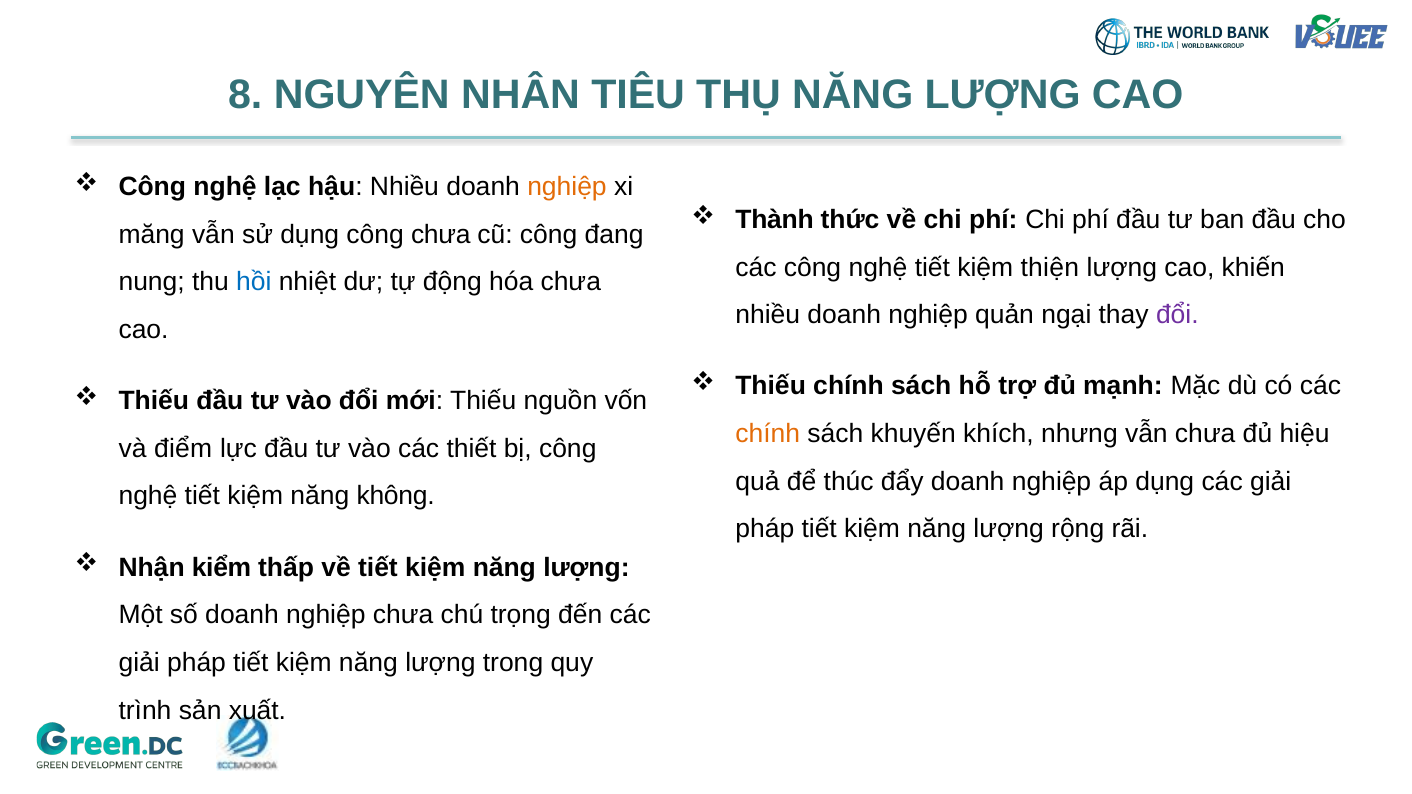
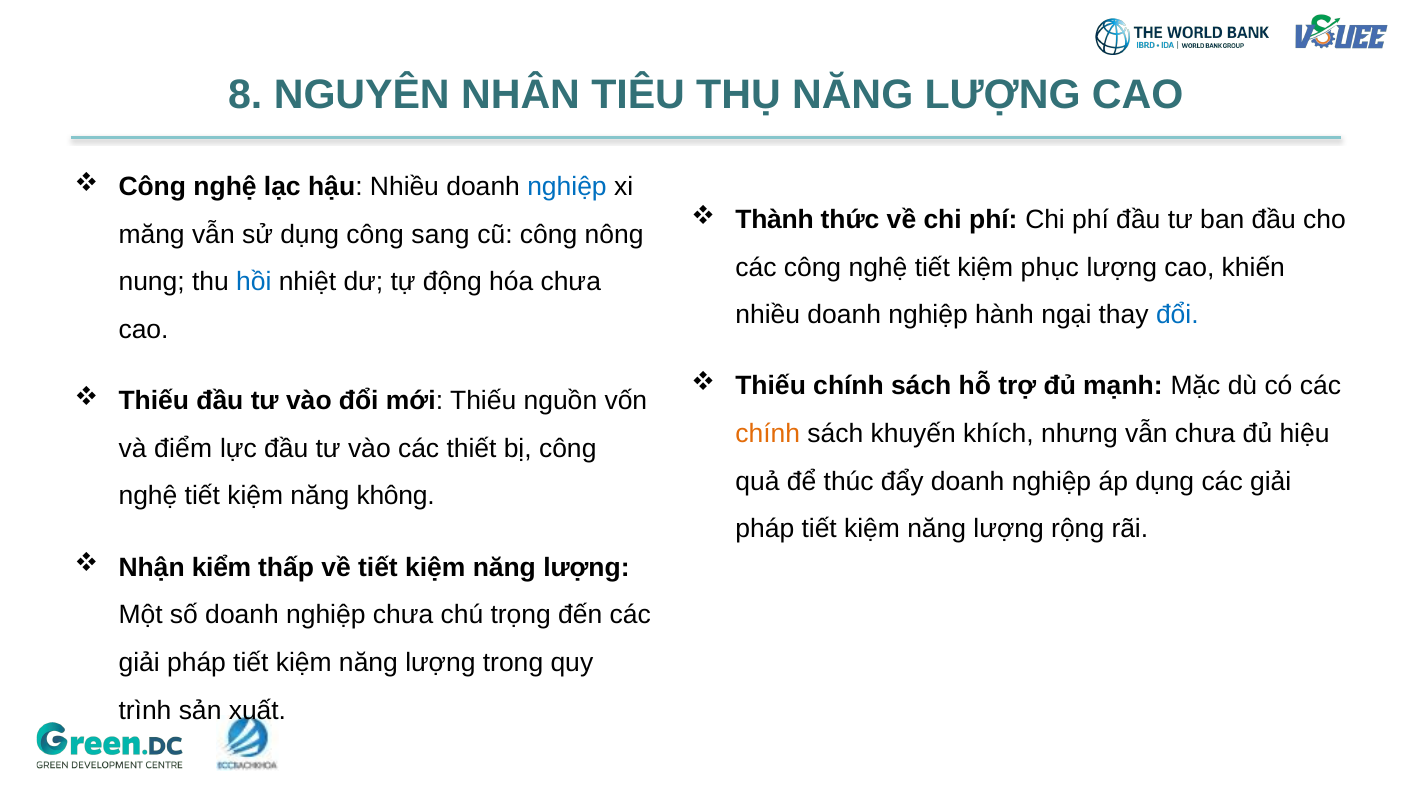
nghiệp colour: orange -> blue (567, 187)
công chưa: chưa -> sang (441, 235)
đang: đang -> nông (614, 235)
thiện: thiện -> phục (1050, 268)
quản: quản -> hành (1005, 315)
đổi colour: purple -> blue (1177, 315)
